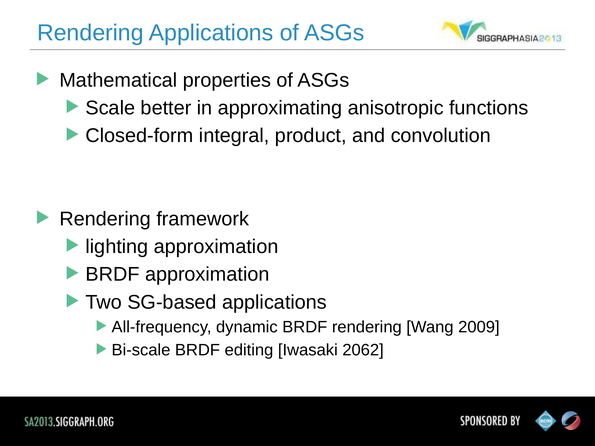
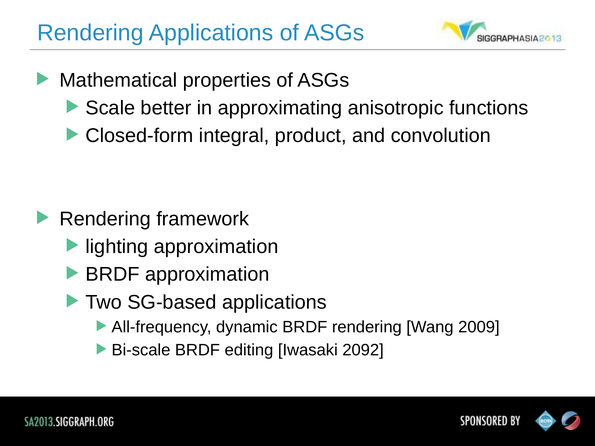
2062: 2062 -> 2092 (363, 350)
